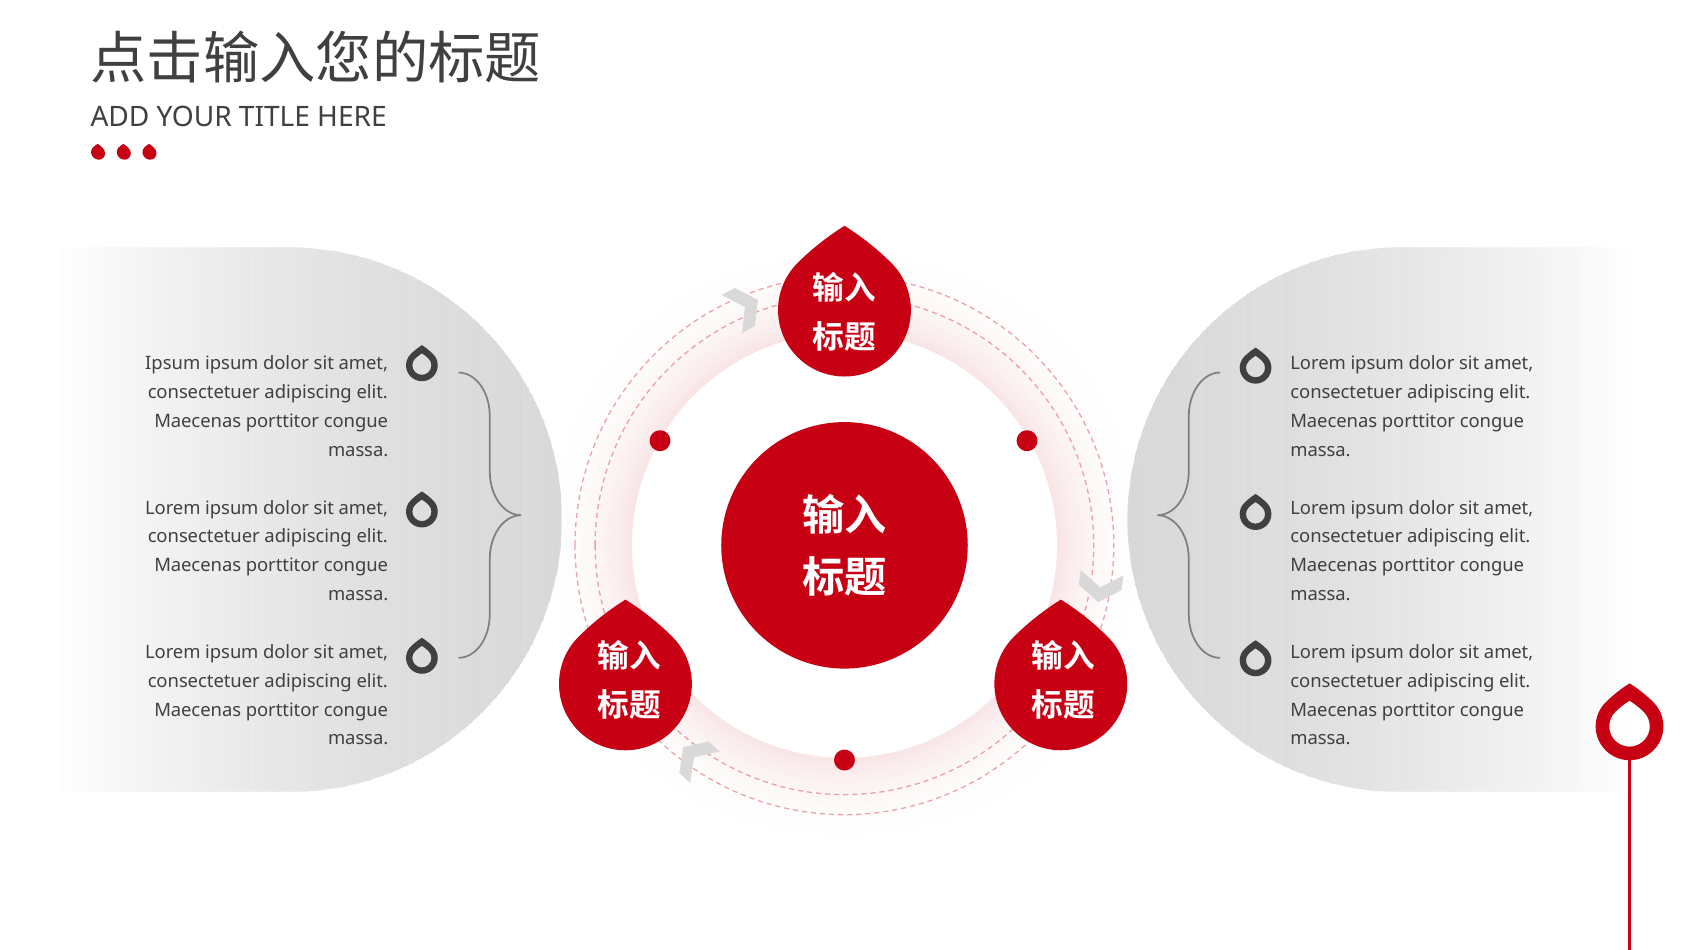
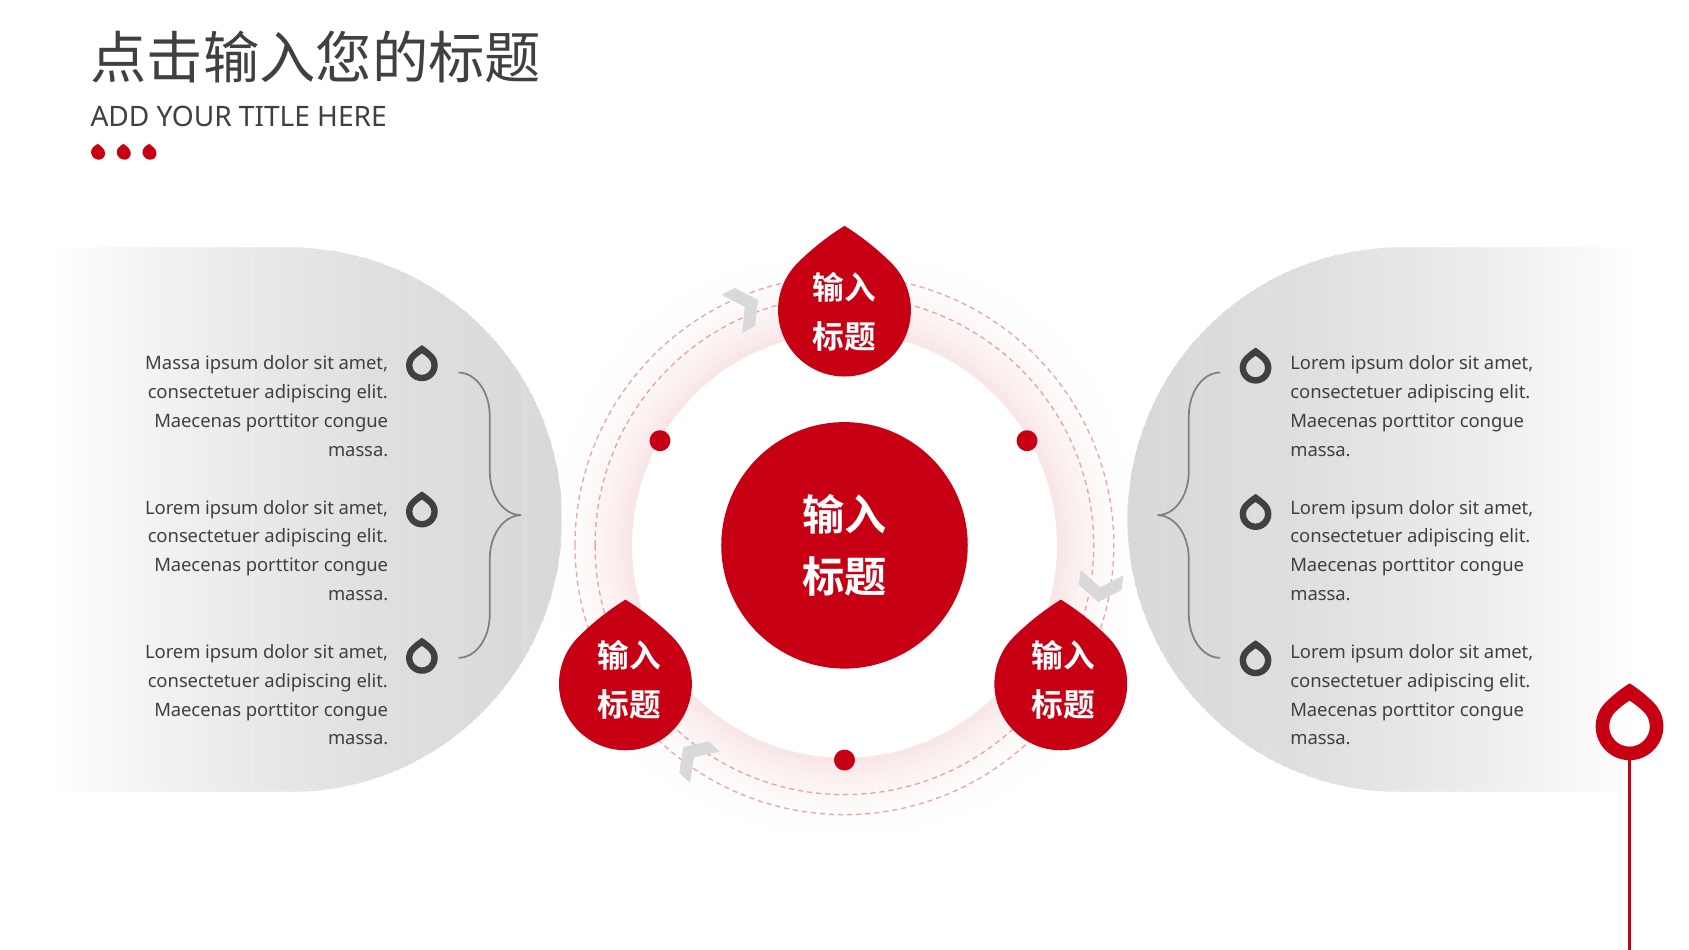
Ipsum: Ipsum -> Massa (173, 364)
